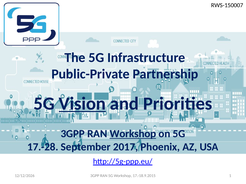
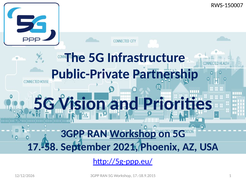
Vision underline: present -> none (82, 104)
17.-28: 17.-28 -> 17.-58 (43, 147)
2017: 2017 -> 2021 (126, 147)
